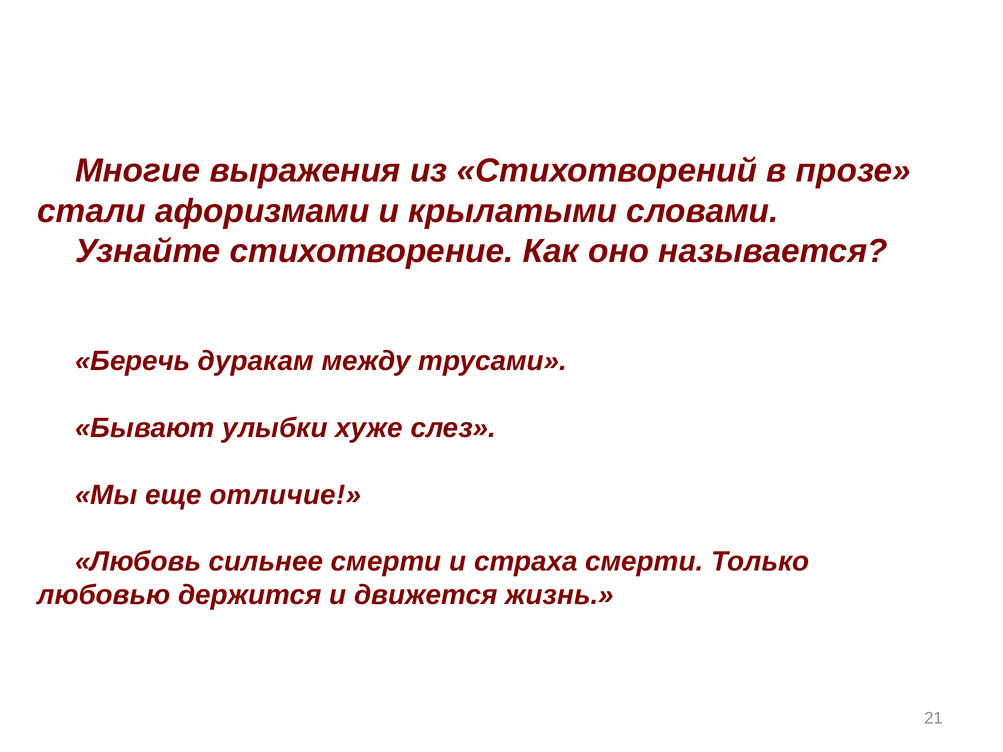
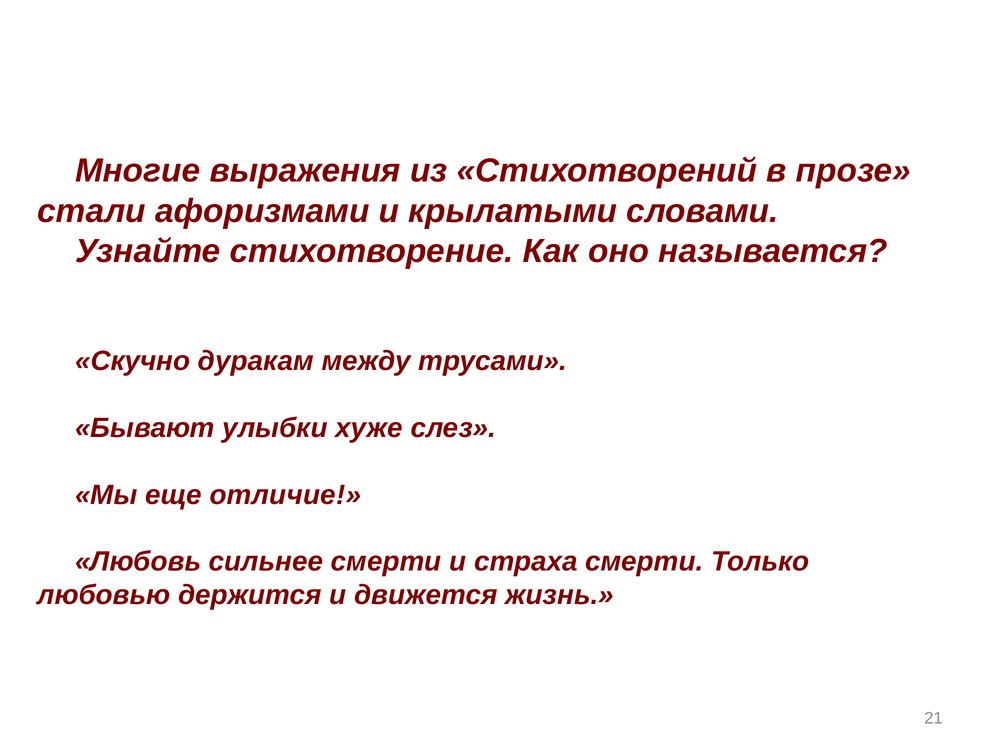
Беречь: Беречь -> Скучно (133, 361)
